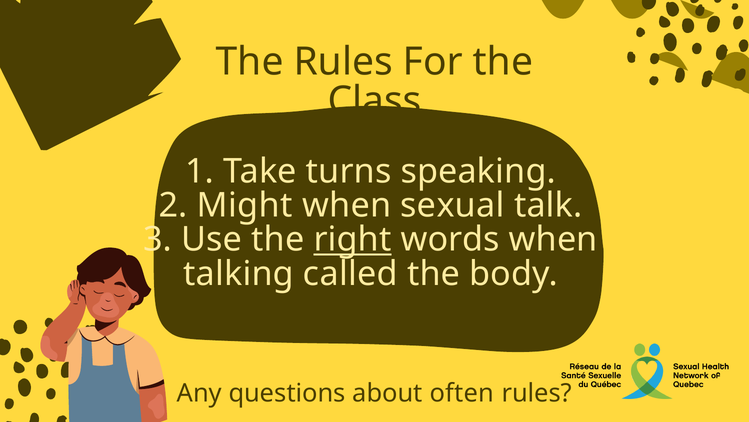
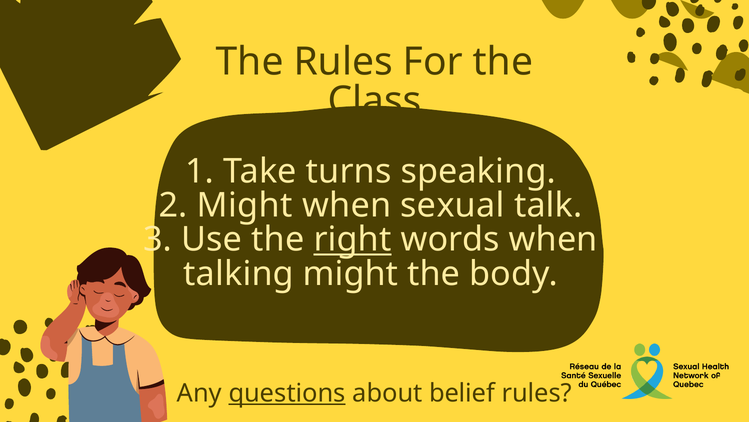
talking called: called -> might (350, 273)
questions underline: none -> present (287, 393)
often: often -> belief (462, 393)
